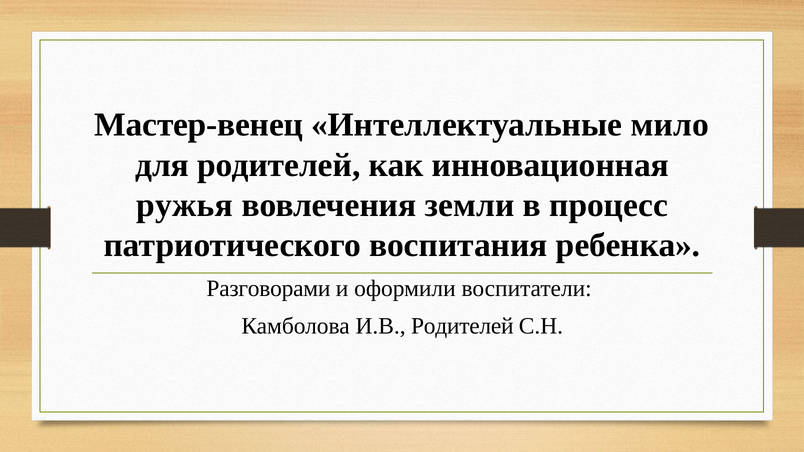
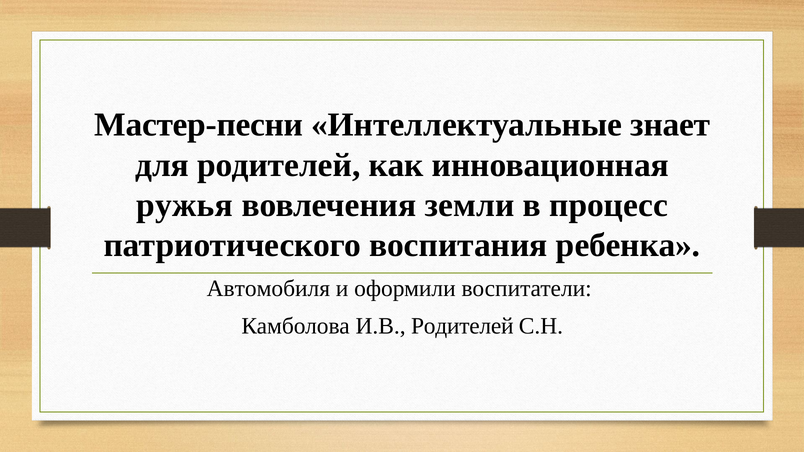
Мастер-венец: Мастер-венец -> Мастер-песни (199, 125)
мило: мило -> знает (670, 125)
Разговорами: Разговорами -> Автомобиля (268, 289)
